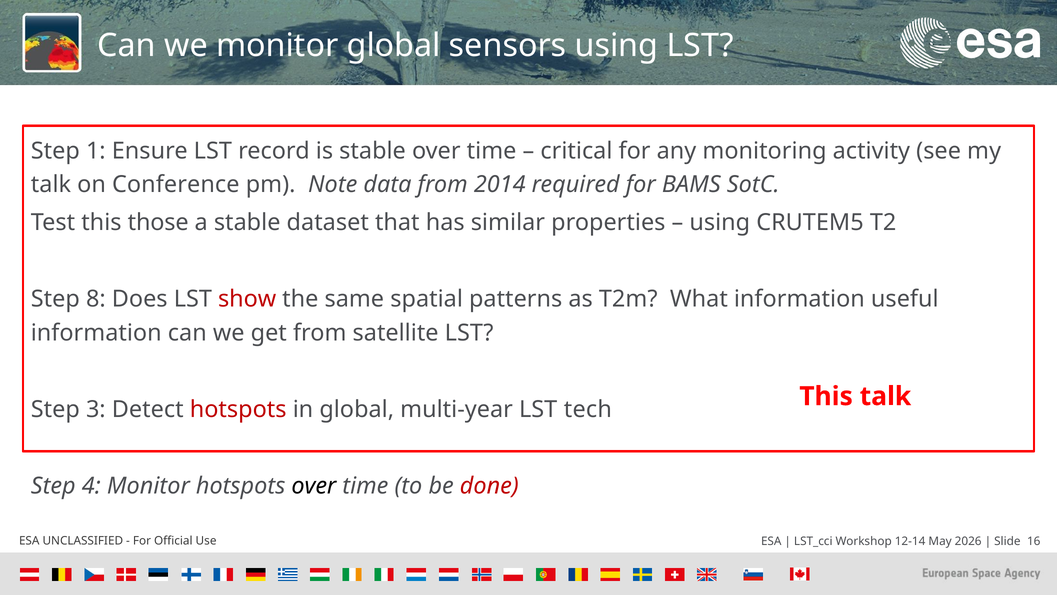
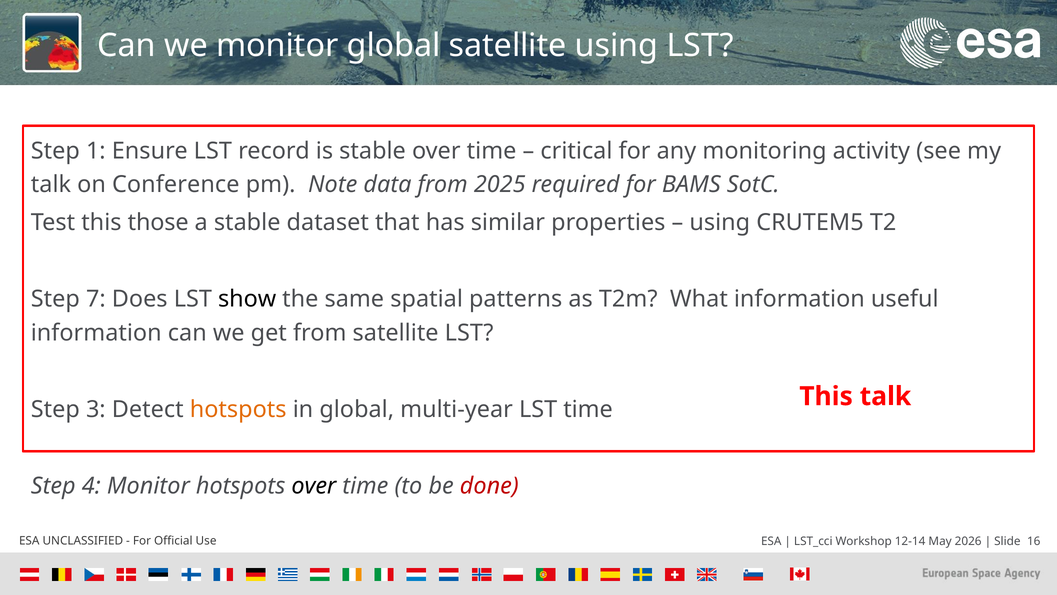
global sensors: sensors -> satellite (508, 45)
2014: 2014 -> 2025 (500, 184)
8: 8 -> 7 (96, 299)
show colour: red -> black (247, 299)
hotspots colour: red -> orange (238, 409)
LST tech: tech -> time (588, 409)
